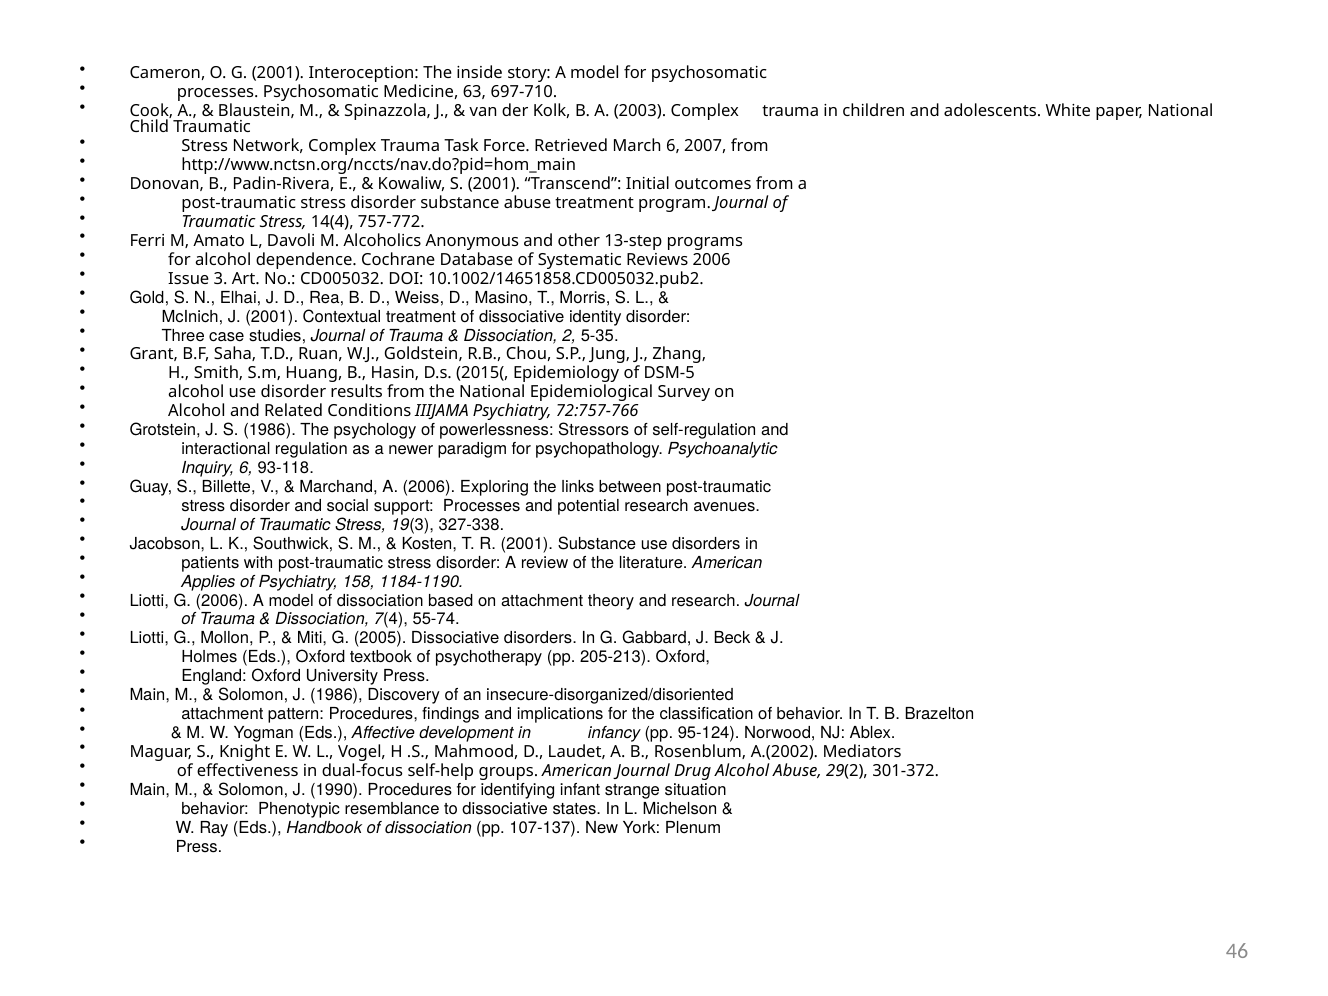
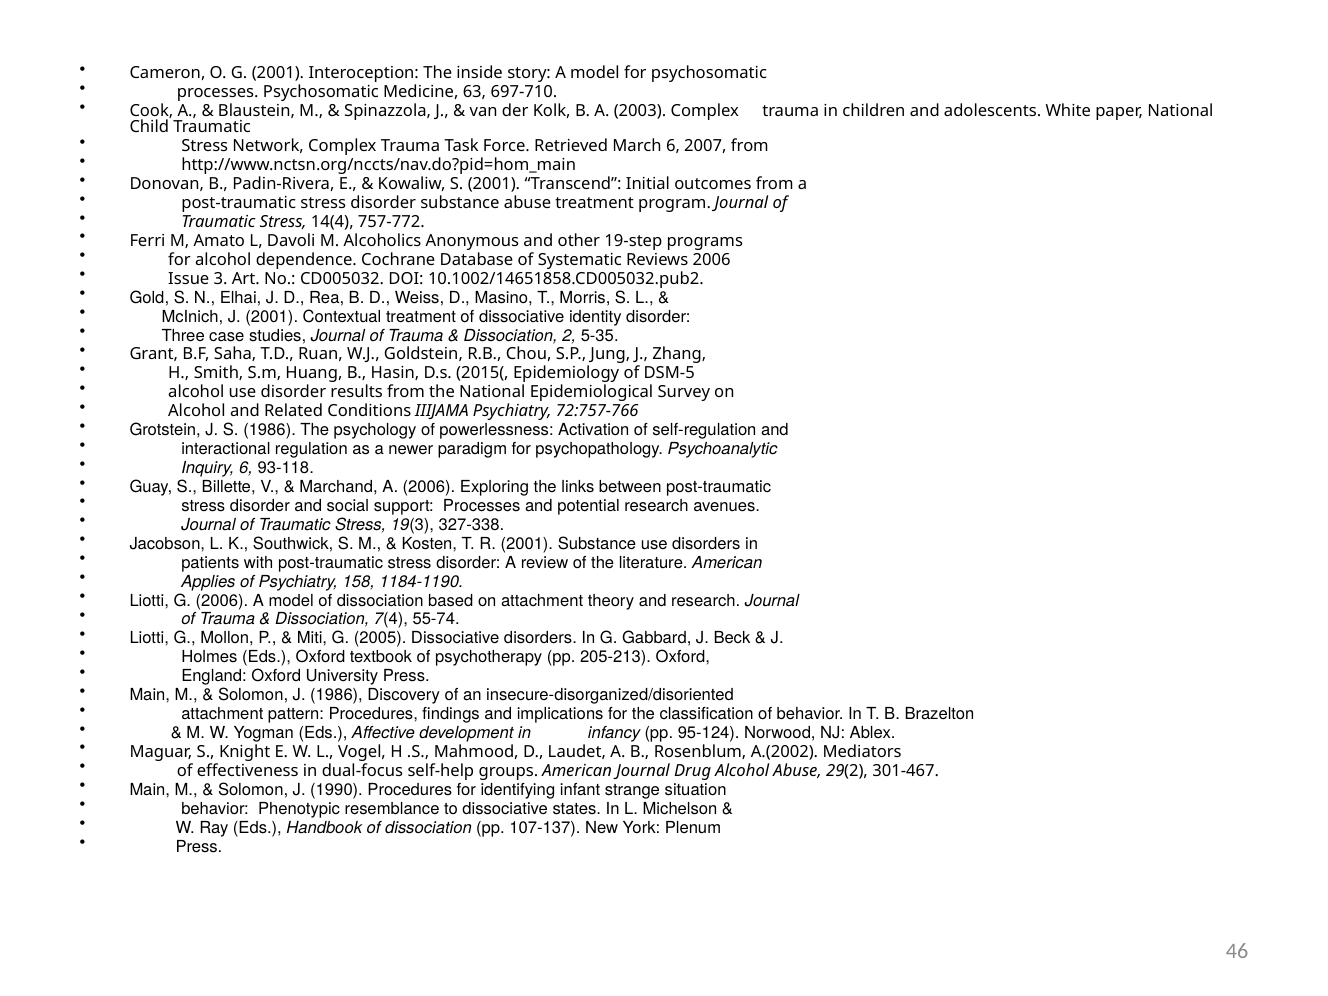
13-step: 13-step -> 19-step (633, 241)
Stressors: Stressors -> Activation (594, 430)
301-372: 301-372 -> 301-467 (906, 771)
